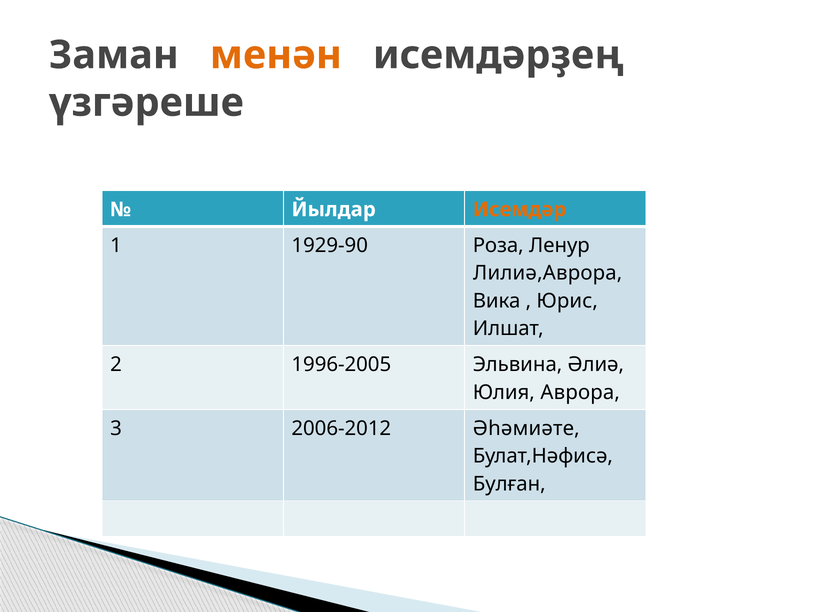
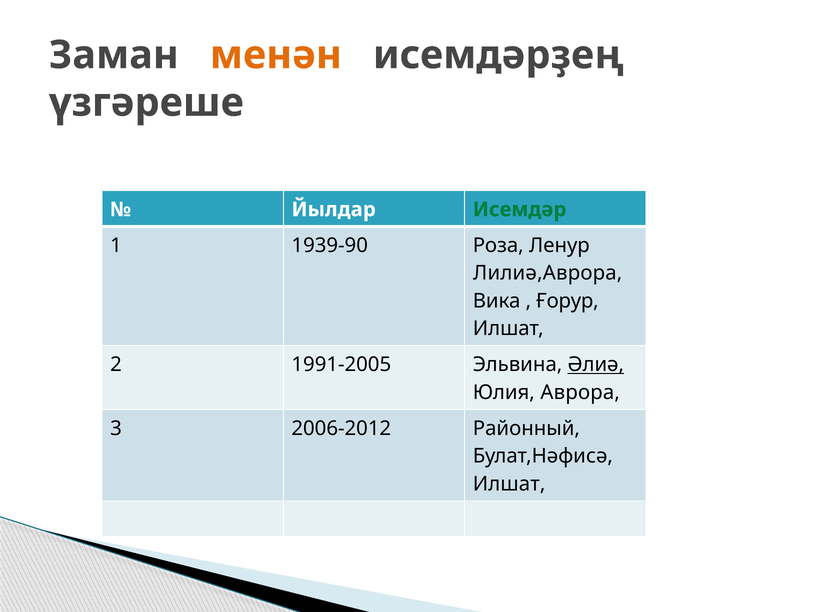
Исемдәр colour: orange -> green (520, 210)
1929-90: 1929-90 -> 1939-90 (330, 245)
Юрис: Юрис -> Ғорур (567, 301)
1996-2005: 1996-2005 -> 1991-2005 (341, 365)
Әлиә underline: none -> present (596, 365)
Әһәмиәте: Әһәмиәте -> Районный (526, 428)
Булған: Булған -> Илшат (509, 484)
